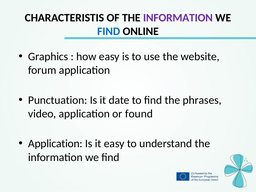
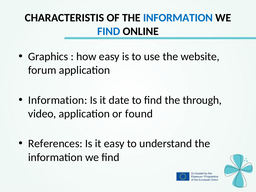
INFORMATION colour: purple -> blue (178, 18)
Punctuation: Punctuation -> Information (58, 100)
phrases: phrases -> through (202, 100)
Application: Application -> References (55, 144)
